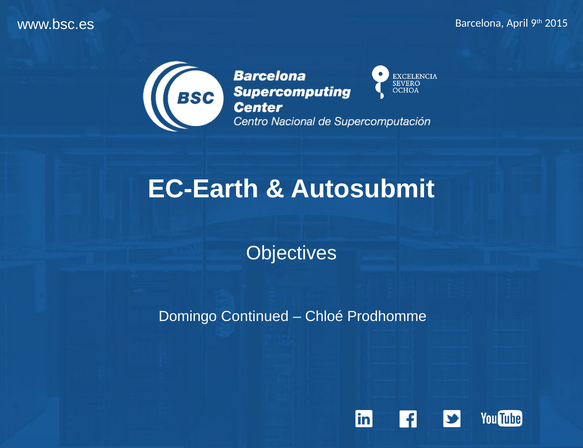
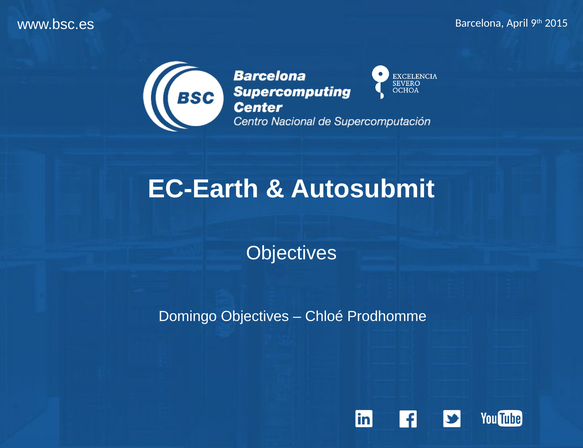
Domingo Continued: Continued -> Objectives (255, 316)
